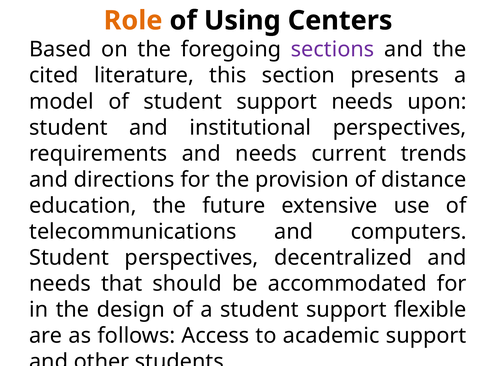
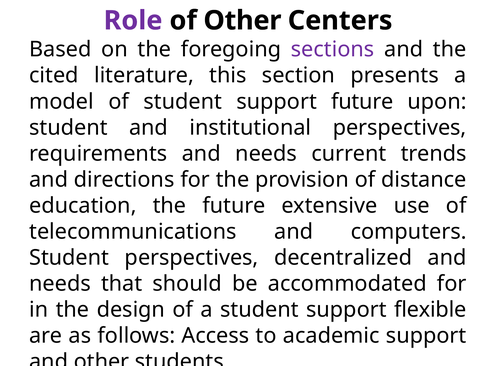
Role colour: orange -> purple (133, 21)
of Using: Using -> Other (242, 21)
support needs: needs -> future (362, 102)
